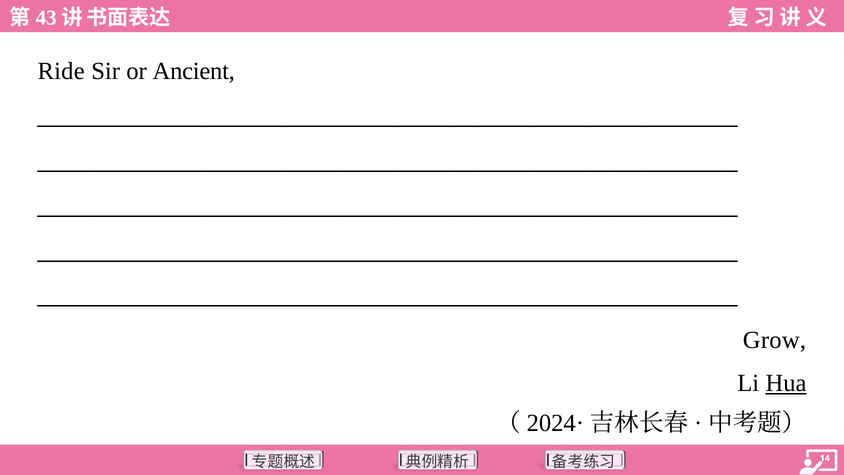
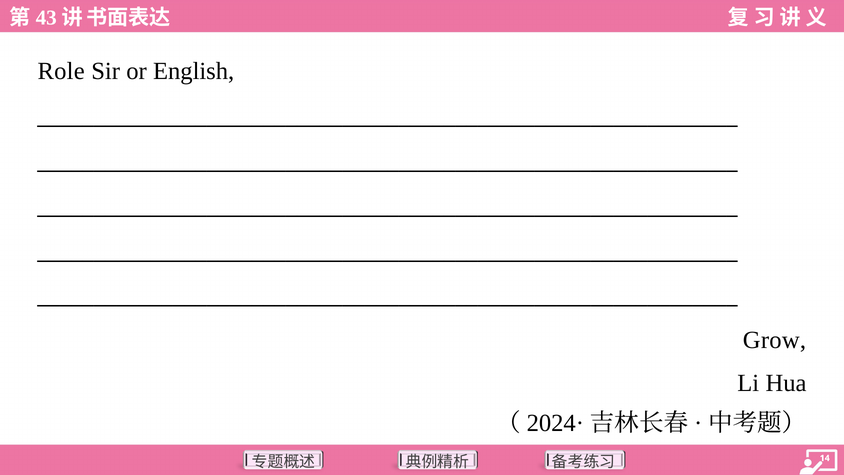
Ride: Ride -> Role (61, 71)
Ancient: Ancient -> English (194, 71)
Hua underline: present -> none (786, 383)
